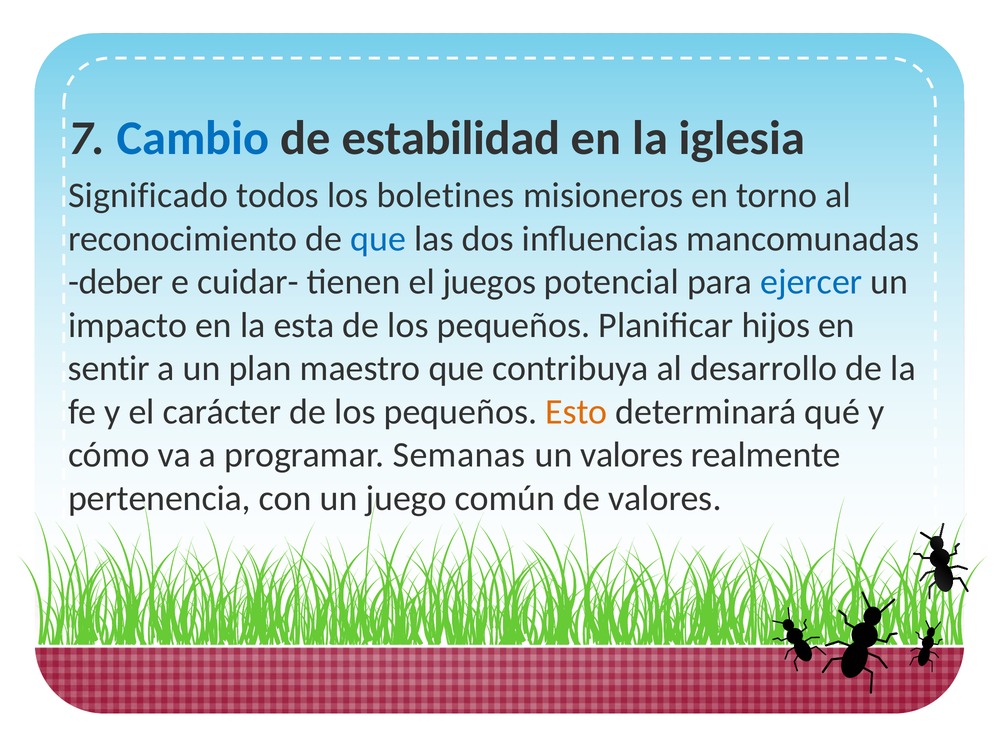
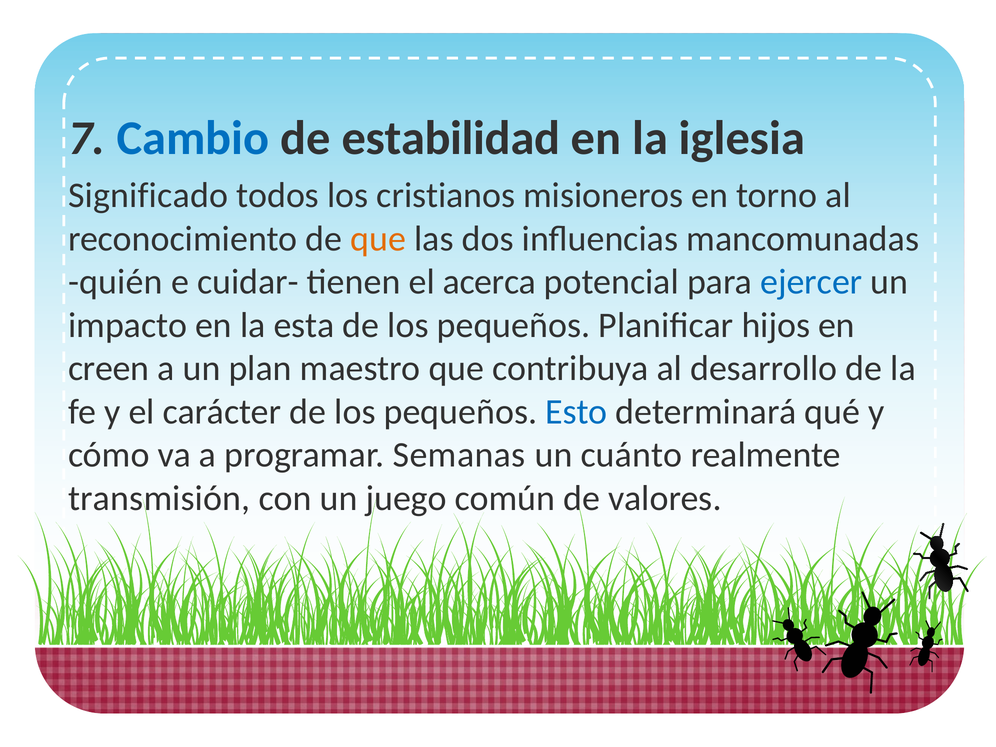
boletines: boletines -> cristianos (446, 196)
que colour: blue -> orange (378, 239)
deber: deber -> quién (115, 282)
juegos: juegos -> acerca (489, 282)
sentir: sentir -> creen (109, 369)
Esto colour: orange -> blue (576, 412)
un valores: valores -> cuánto (631, 455)
pertenencia: pertenencia -> transmisión (159, 498)
